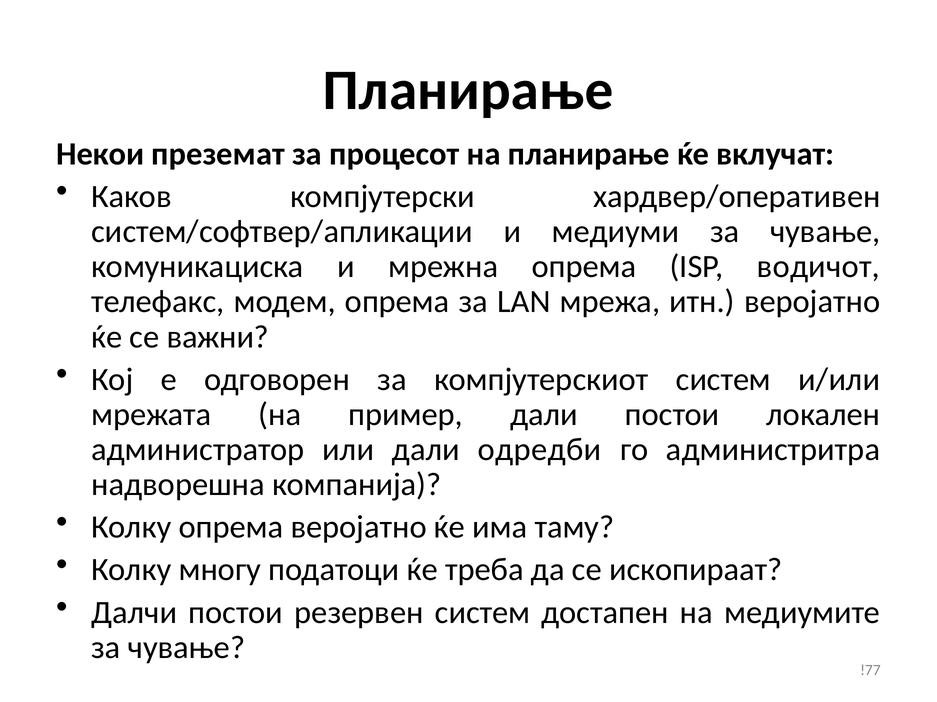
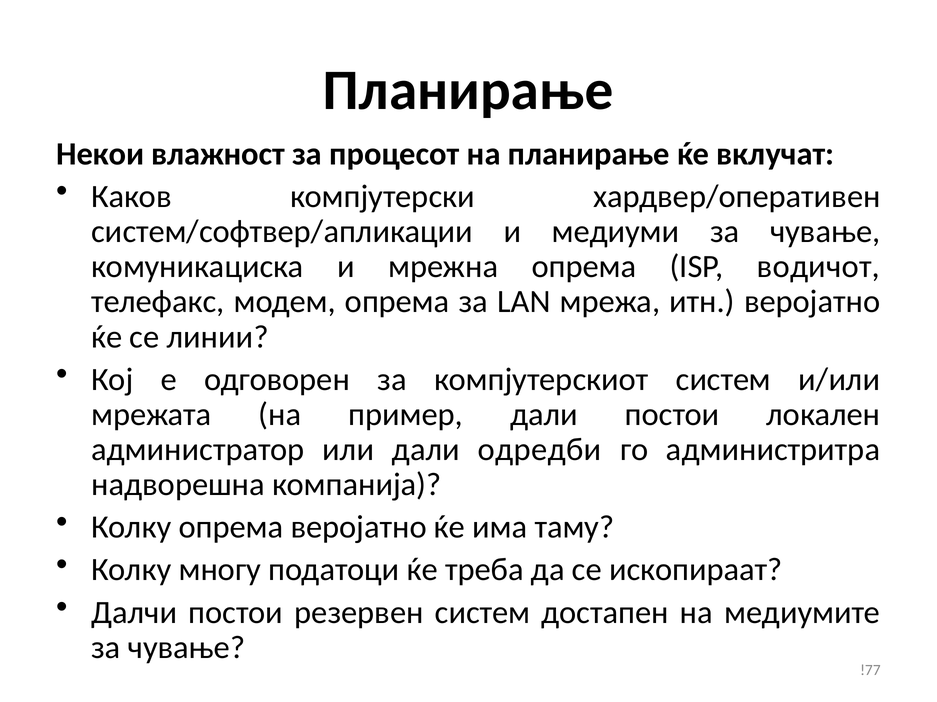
преземат: преземат -> влажност (218, 154)
важни: важни -> линии (218, 337)
